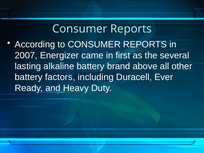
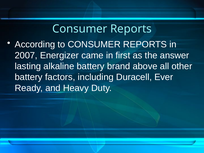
several: several -> answer (175, 55)
